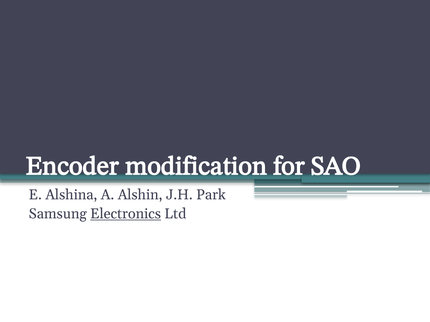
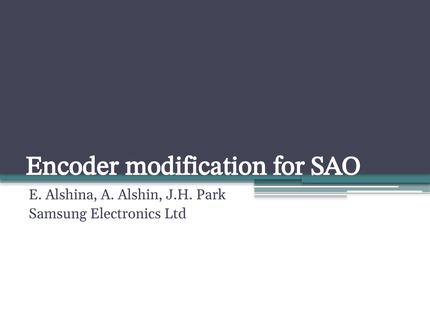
Electronics underline: present -> none (126, 214)
